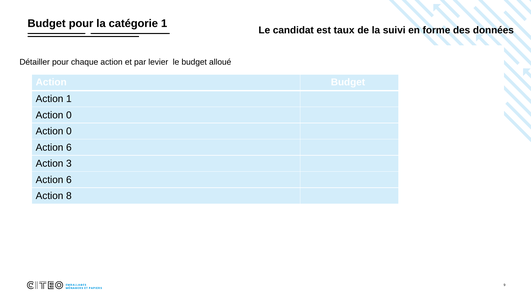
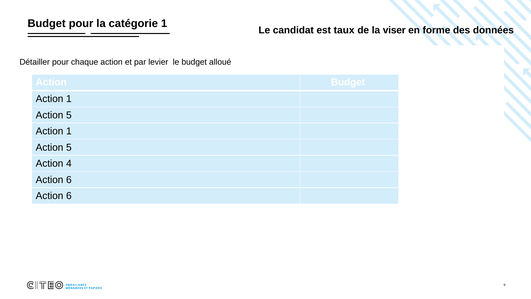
suivi: suivi -> viser (394, 30)
0: 0 -> 5 (69, 115)
0: 0 -> 1 (69, 131)
6: 6 -> 5 (69, 147)
3: 3 -> 4 (69, 163)
8: 8 -> 6 (69, 196)
